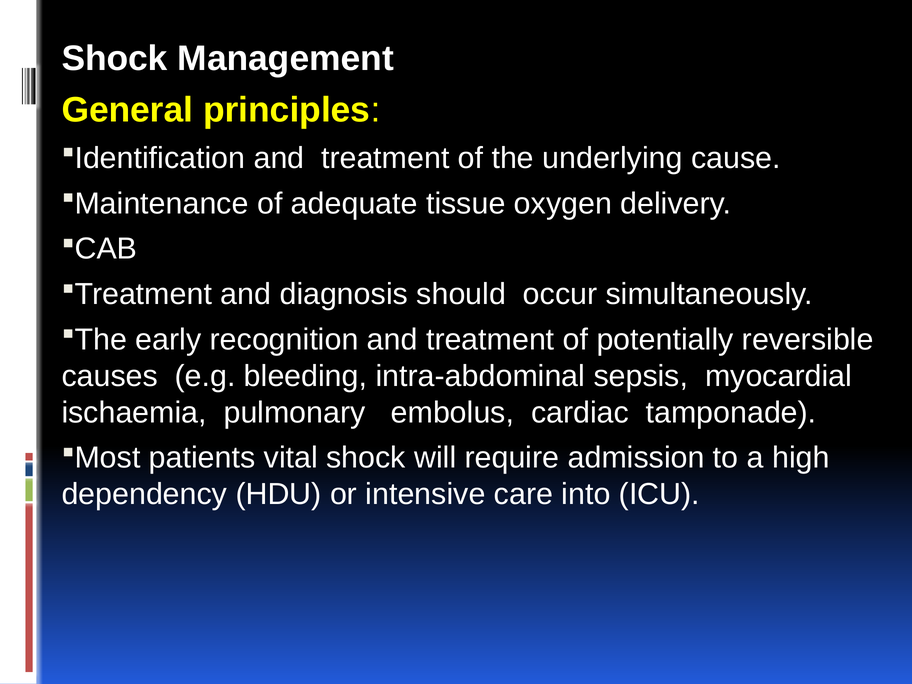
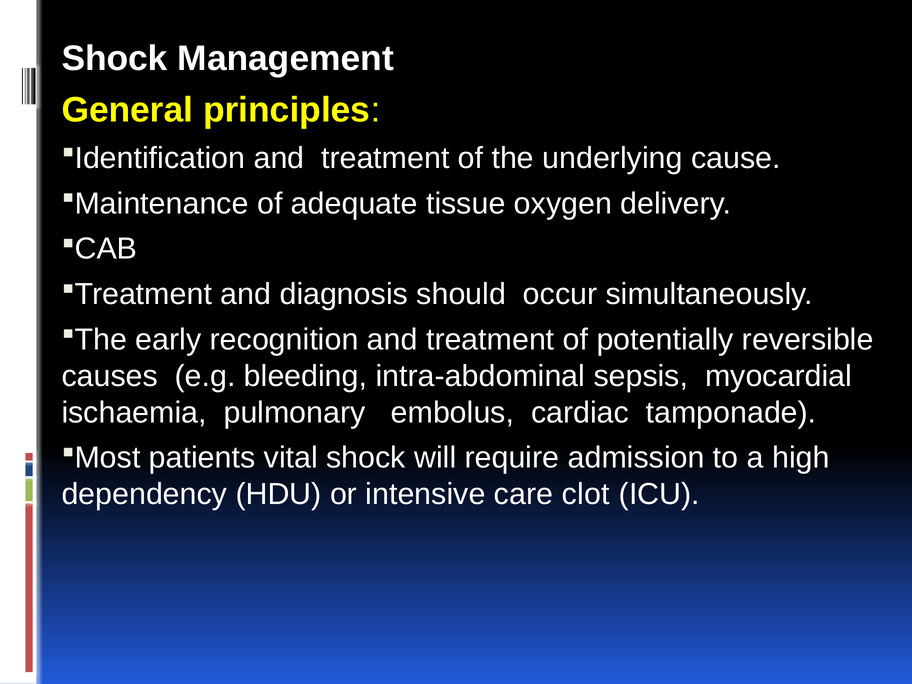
into: into -> clot (586, 494)
